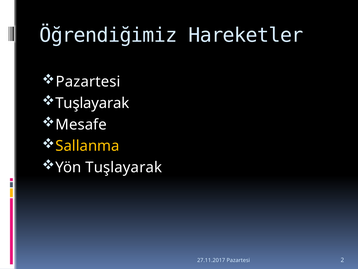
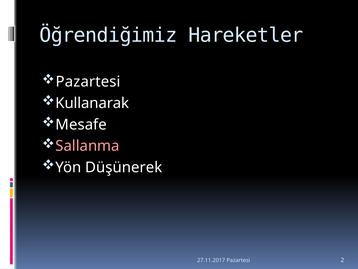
Tuşlayarak: Tuşlayarak -> Kullanarak (92, 103)
Sallanma colour: yellow -> pink (87, 146)
Yön Tuşlayarak: Tuşlayarak -> Düşünerek (124, 167)
